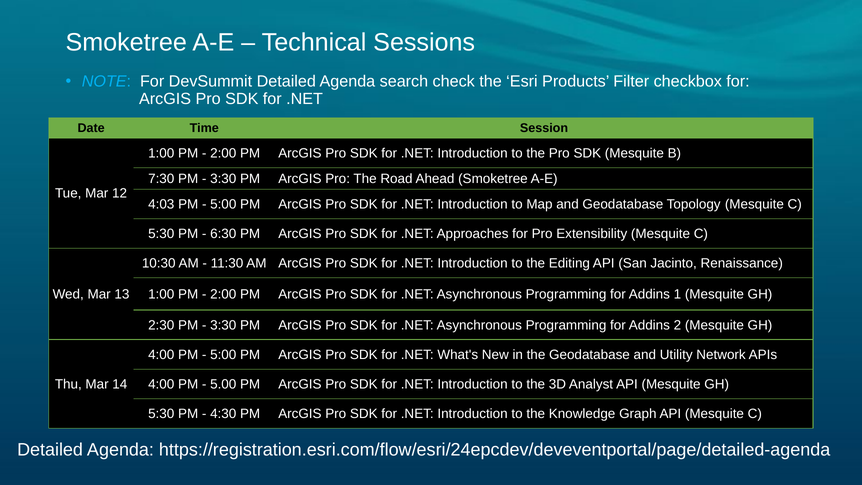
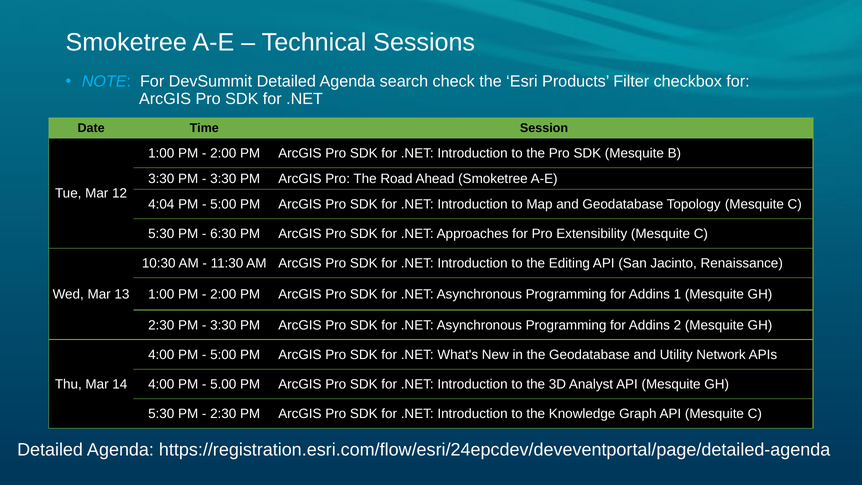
7:30: 7:30 -> 3:30 (161, 179)
4:03: 4:03 -> 4:04 (161, 204)
4:30: 4:30 -> 2:30 (223, 414)
